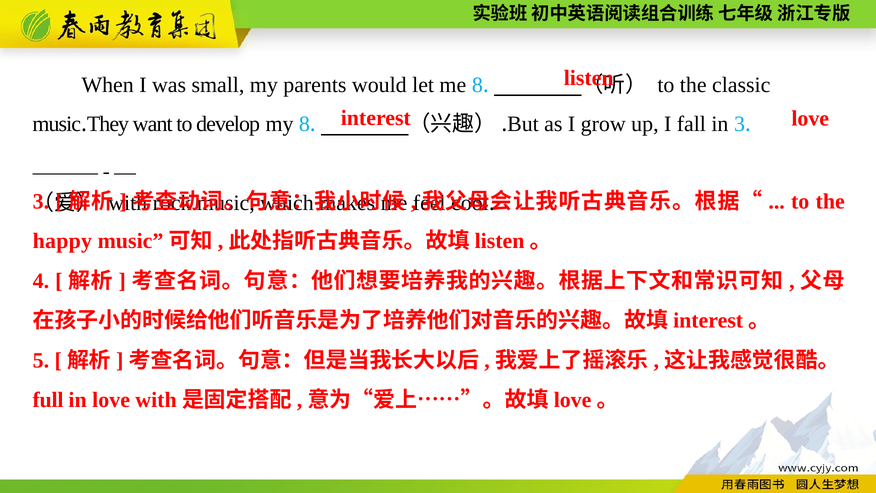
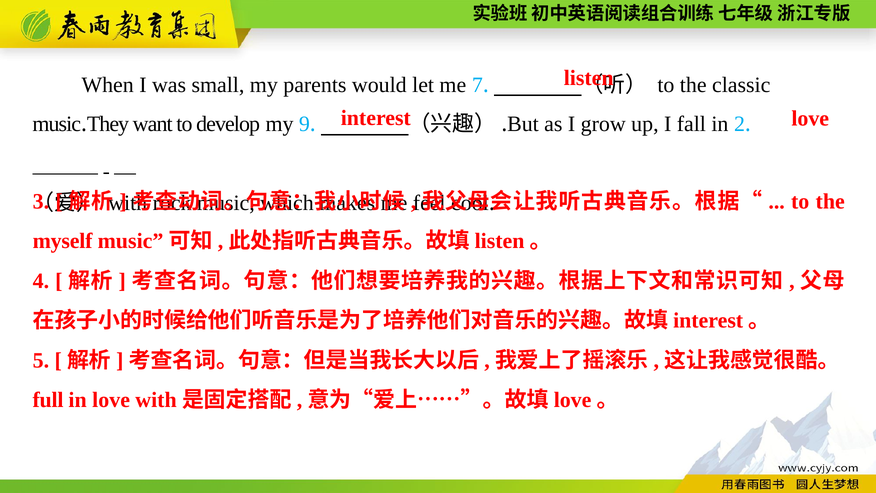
me 8: 8 -> 7 (477, 85)
my 8: 8 -> 9 (304, 124)
in 3: 3 -> 2 (739, 124)
happy: happy -> myself (63, 241)
